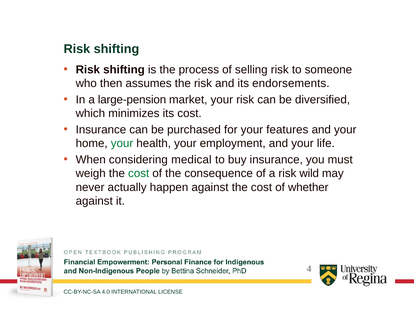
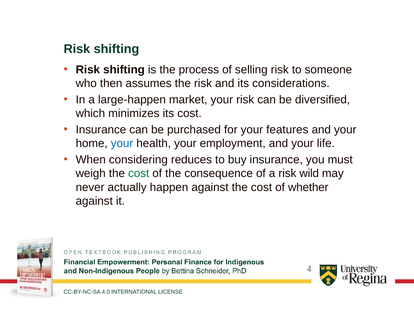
endorsements: endorsements -> considerations (291, 83)
large-pension: large-pension -> large-happen (132, 99)
your colour: green -> blue (122, 143)
medical: medical -> reduces (191, 159)
